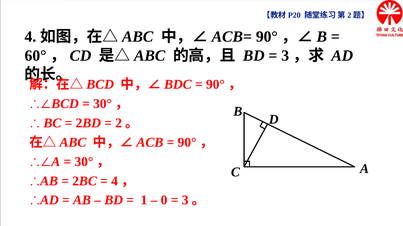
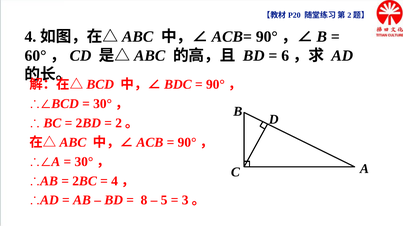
3: 3 -> 6 (285, 56)
1: 1 -> 8 (144, 201)
0: 0 -> 5 (164, 201)
